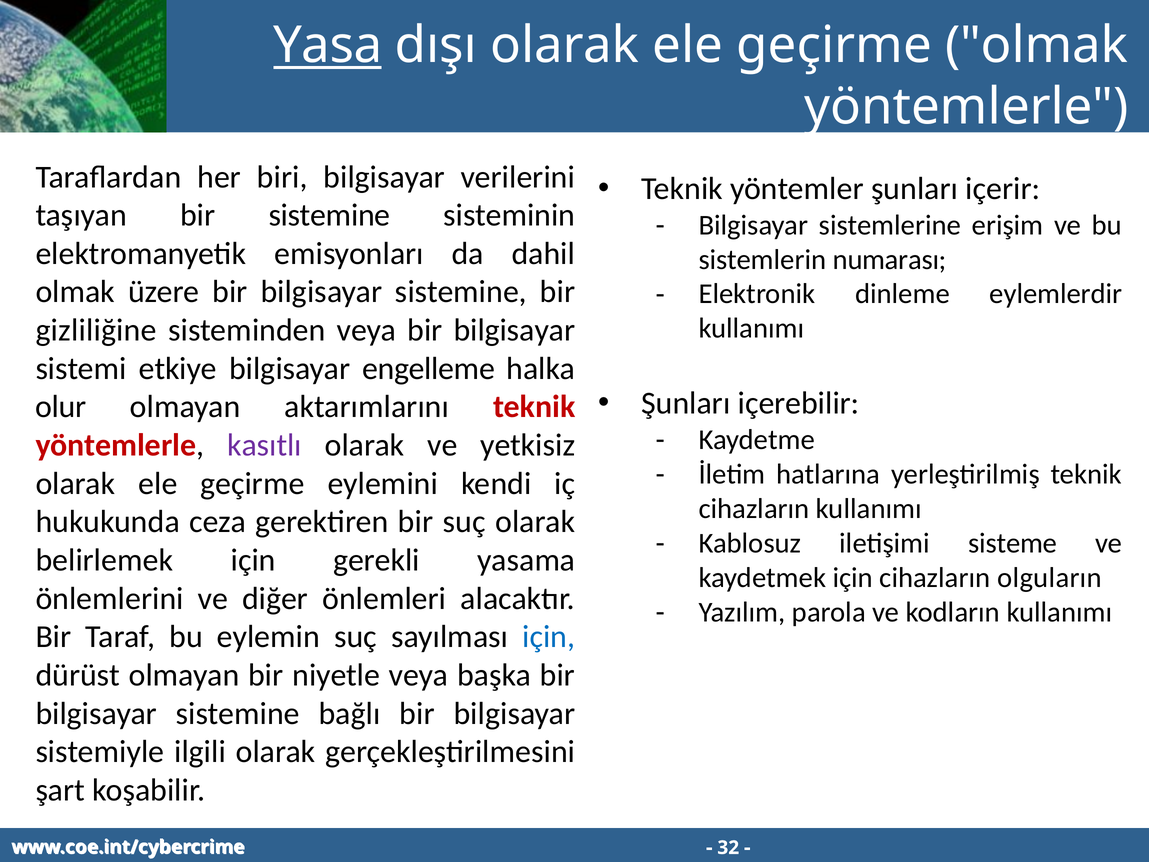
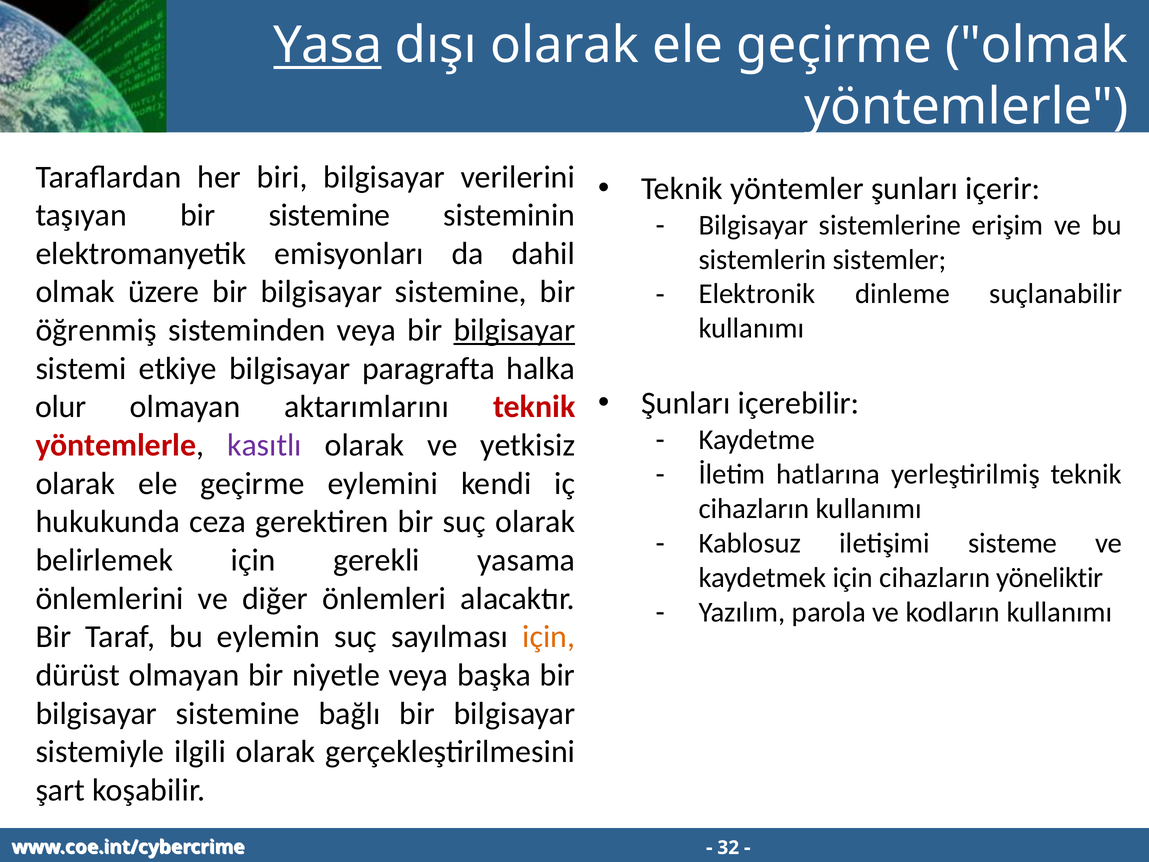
numarası: numarası -> sistemler (890, 259)
eylemlerdir: eylemlerdir -> suçlanabilir (1056, 294)
gizliliğine: gizliliğine -> öğrenmiş (96, 330)
bilgisayar underline: none -> present (514, 330)
engelleme: engelleme -> paragrafta (428, 368)
olguların: olguların -> yöneliktir (1050, 577)
için colour: blue -> orange (549, 637)
